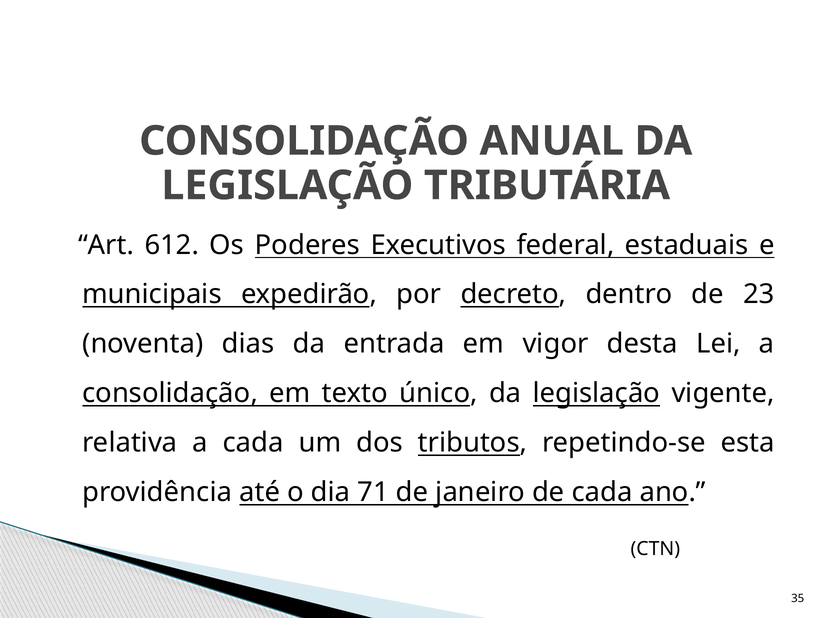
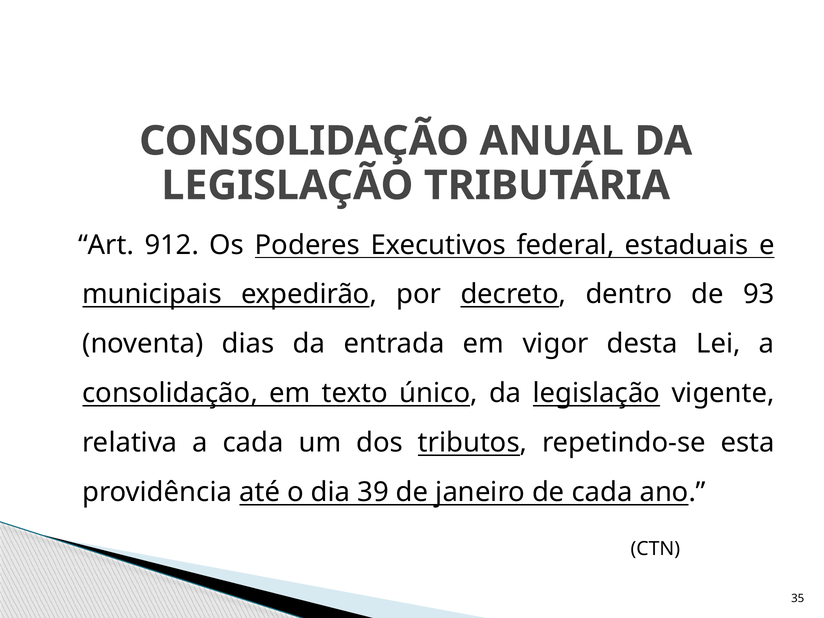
612: 612 -> 912 (172, 245)
23: 23 -> 93 (759, 294)
71: 71 -> 39 (373, 492)
